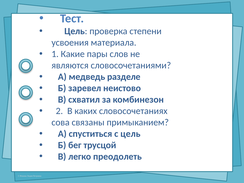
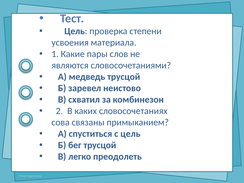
медведь разделе: разделе -> трусцой (124, 77)
